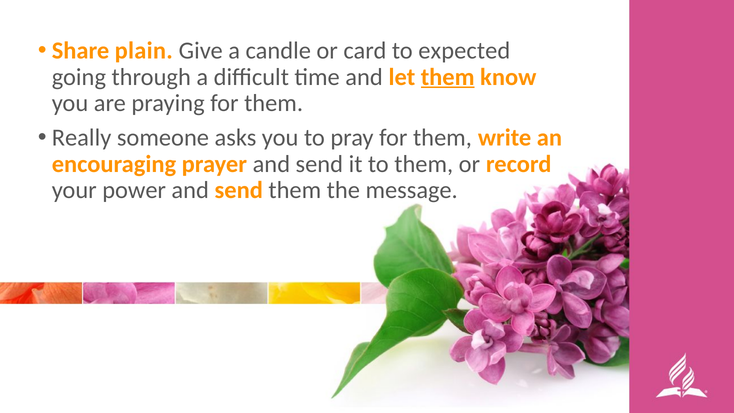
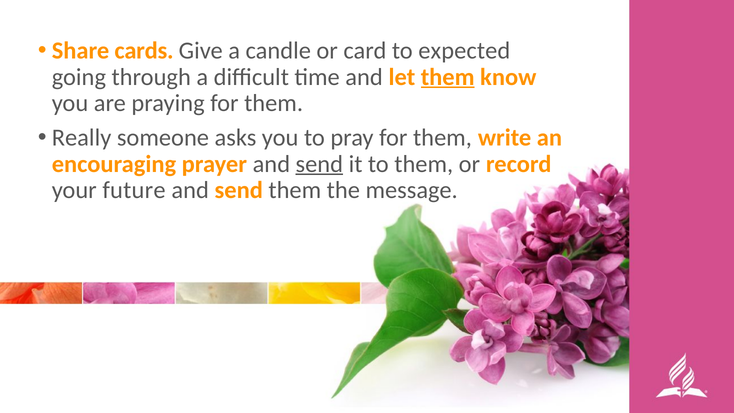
plain: plain -> cards (144, 50)
send underline: none -> present (319, 164)
power: power -> future (134, 190)
